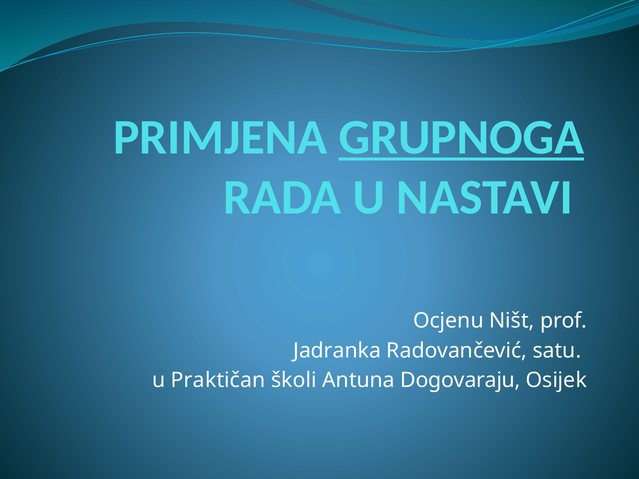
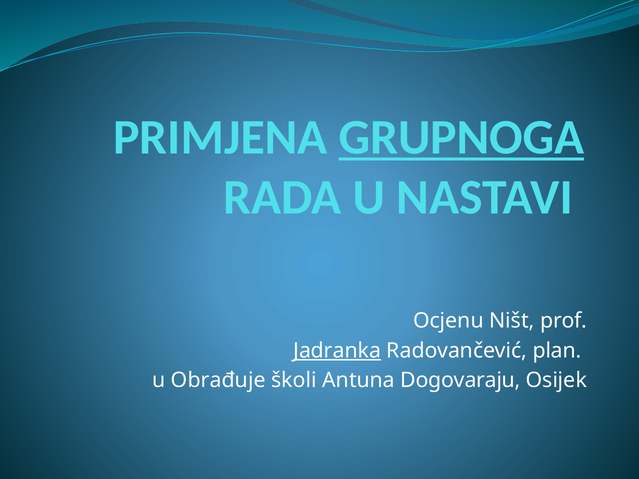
Jadranka underline: none -> present (337, 351)
satu: satu -> plan (557, 351)
Praktičan: Praktičan -> Obrađuje (218, 381)
